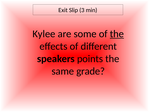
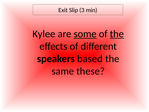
some underline: none -> present (85, 34)
points: points -> based (90, 59)
grade: grade -> these (91, 71)
